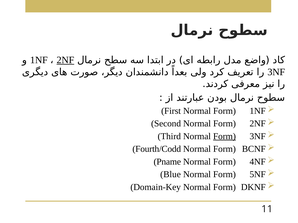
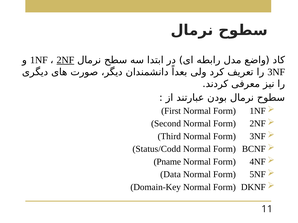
Form underline: present -> none (224, 137)
Fourth/Codd: Fourth/Codd -> Status/Codd (157, 149)
Blue: Blue -> Data (171, 175)
